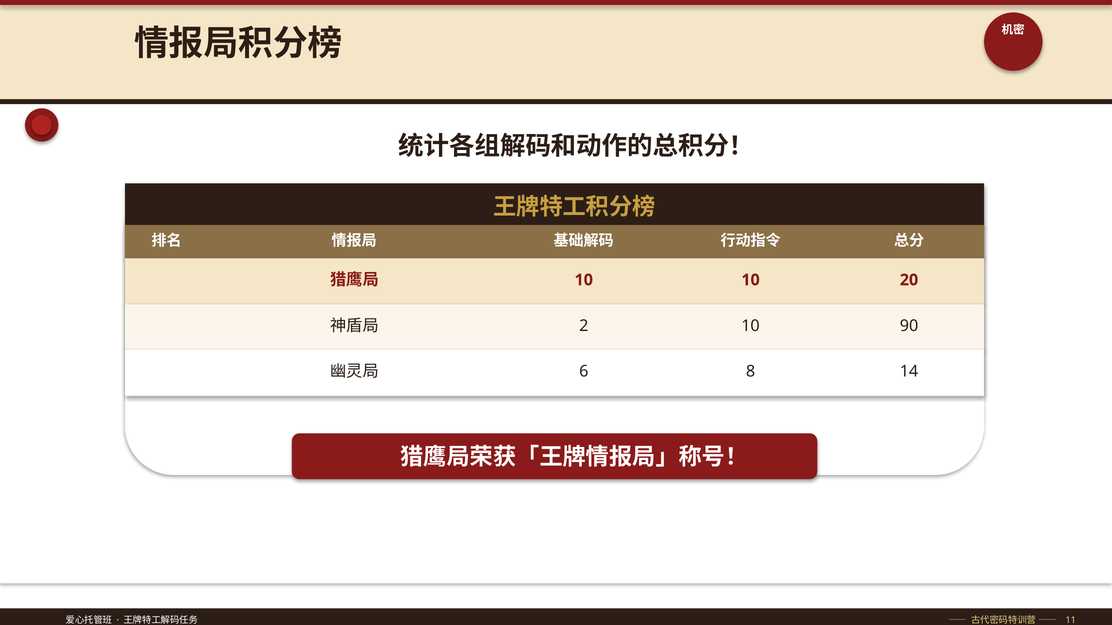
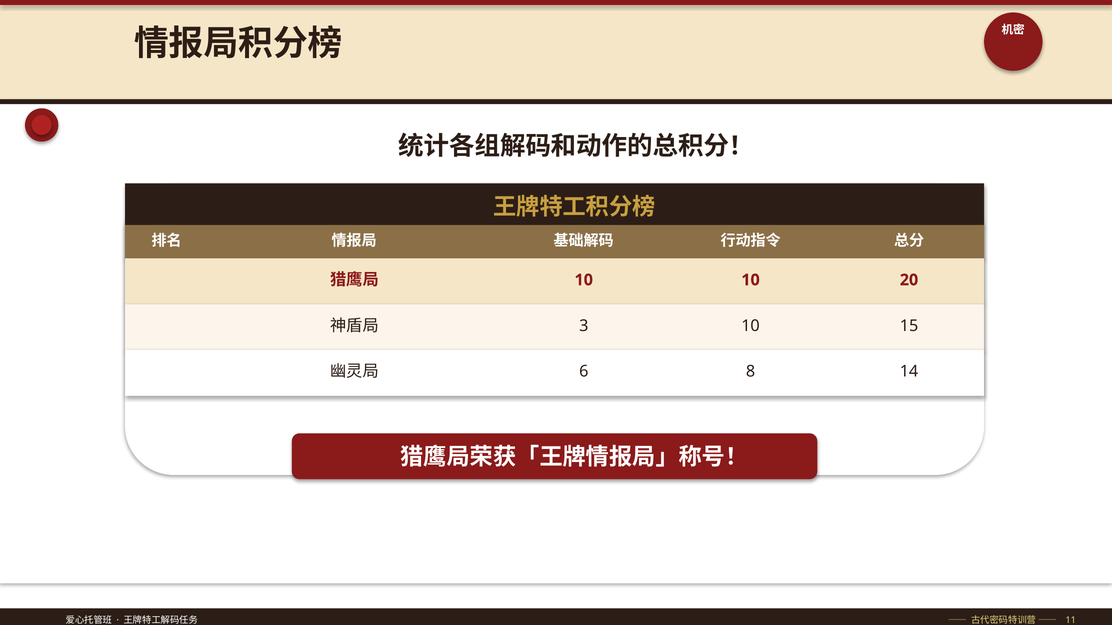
2: 2 -> 3 (584, 326)
90: 90 -> 15 (909, 326)
